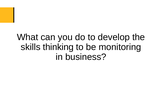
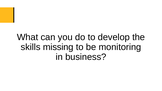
thinking: thinking -> missing (58, 47)
